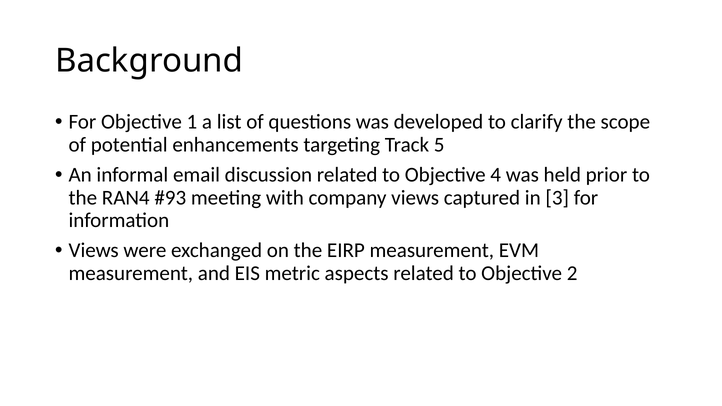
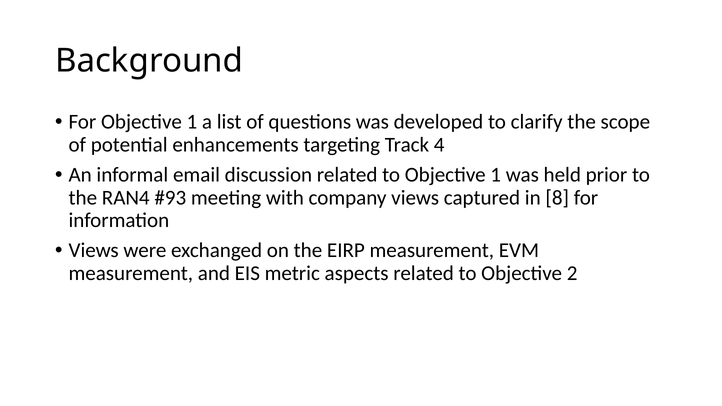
5: 5 -> 4 (439, 145)
to Objective 4: 4 -> 1 (496, 175)
3: 3 -> 8 (557, 198)
